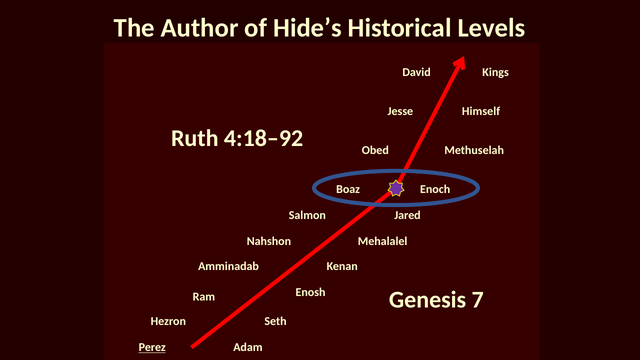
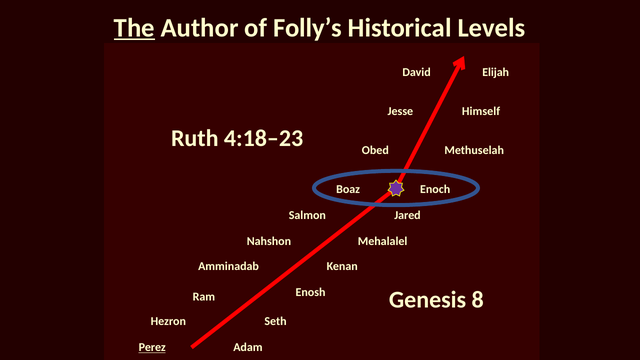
The underline: none -> present (134, 28)
Hide’s: Hide’s -> Folly’s (308, 28)
Kings: Kings -> Elijah (496, 72)
4:18–92: 4:18–92 -> 4:18–23 (264, 138)
7: 7 -> 8 (478, 300)
